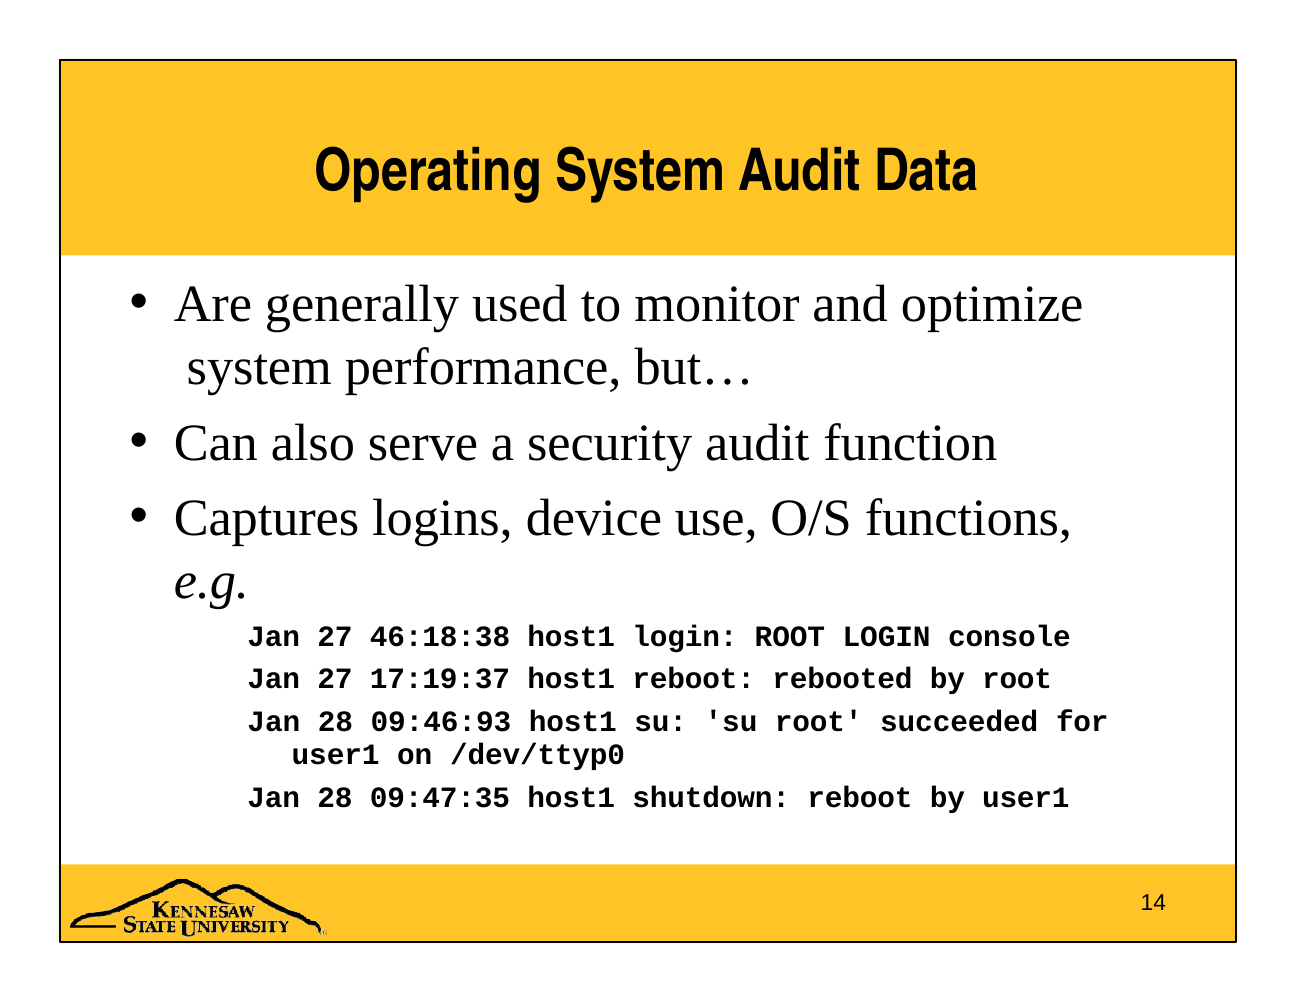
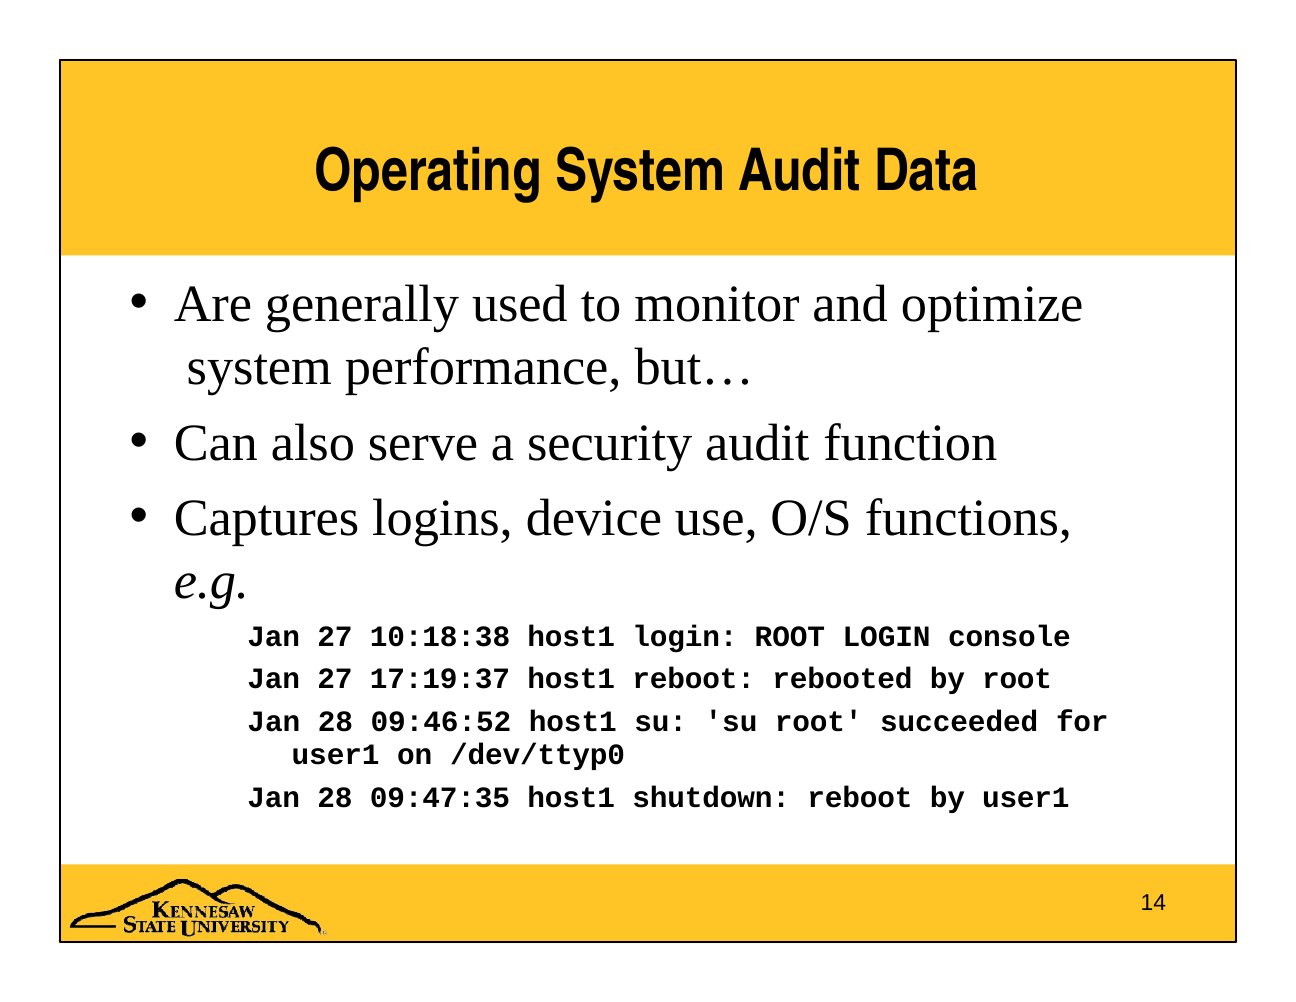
46:18:38: 46:18:38 -> 10:18:38 (440, 636)
09:46:93: 09:46:93 -> 09:46:52 (441, 721)
